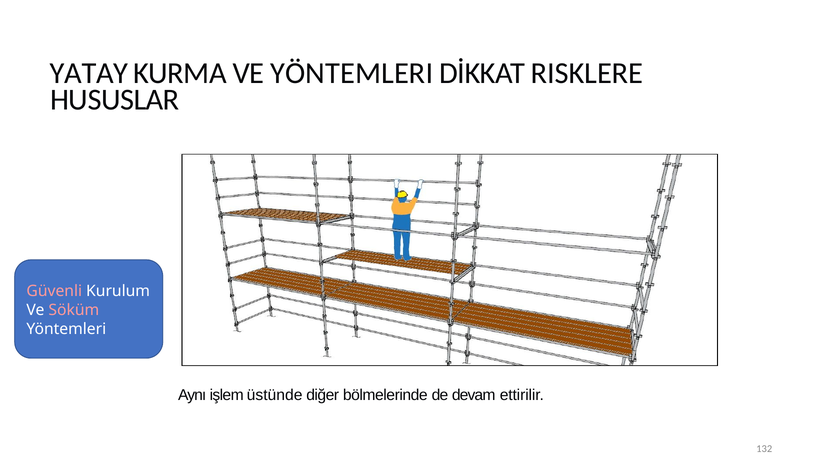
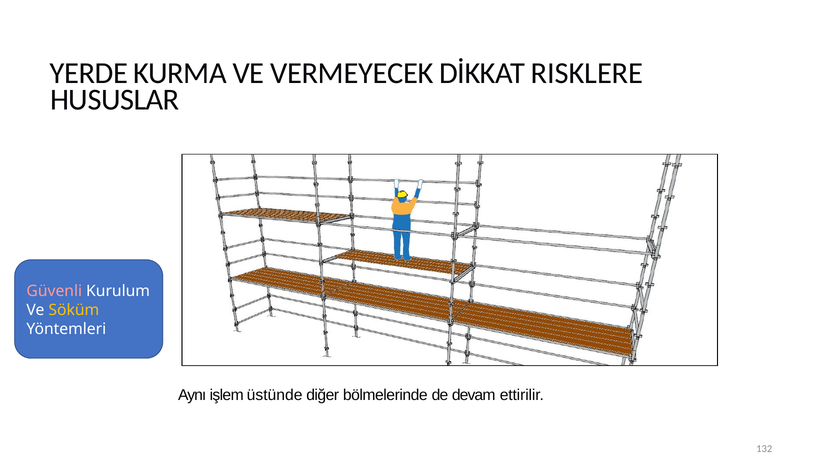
YATAY: YATAY -> YERDE (89, 73)
VE YÖNTEMLERI: YÖNTEMLERI -> VERMEYECEK (352, 73)
Söküm colour: pink -> yellow (74, 310)
